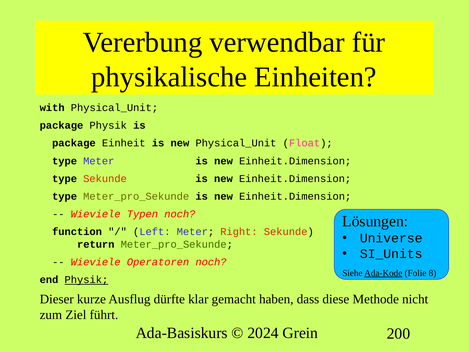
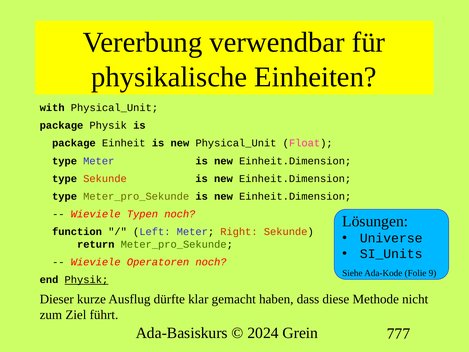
Ada-Kode underline: present -> none (383, 273)
8: 8 -> 9 (433, 273)
200: 200 -> 777 (399, 333)
